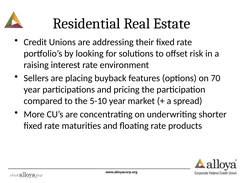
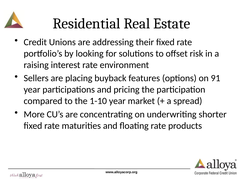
70: 70 -> 91 (216, 78)
5-10: 5-10 -> 1-10 (98, 101)
